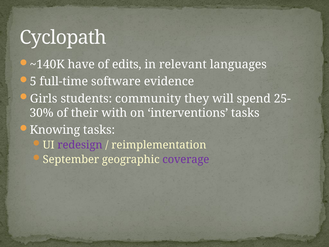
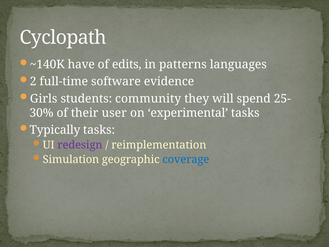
relevant: relevant -> patterns (183, 64)
5: 5 -> 2 (33, 81)
with: with -> user (114, 113)
interventions: interventions -> experimental (188, 113)
Knowing: Knowing -> Typically (55, 130)
September: September -> Simulation (71, 159)
coverage colour: purple -> blue (186, 159)
